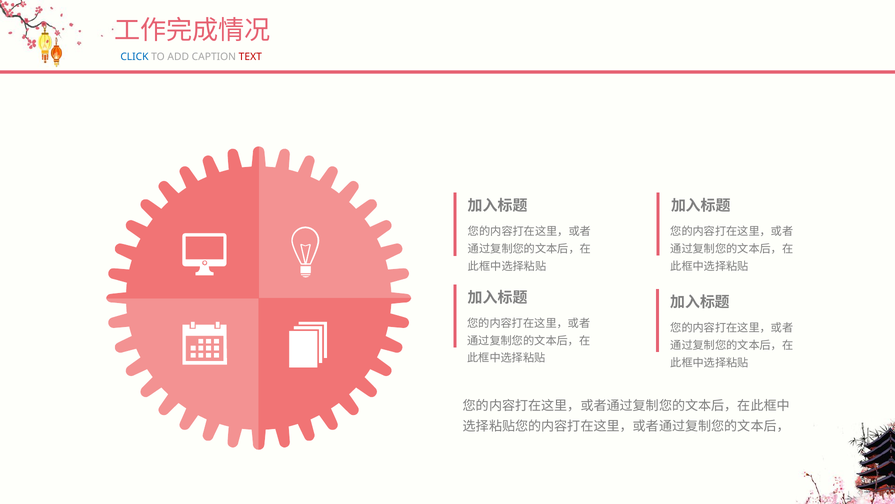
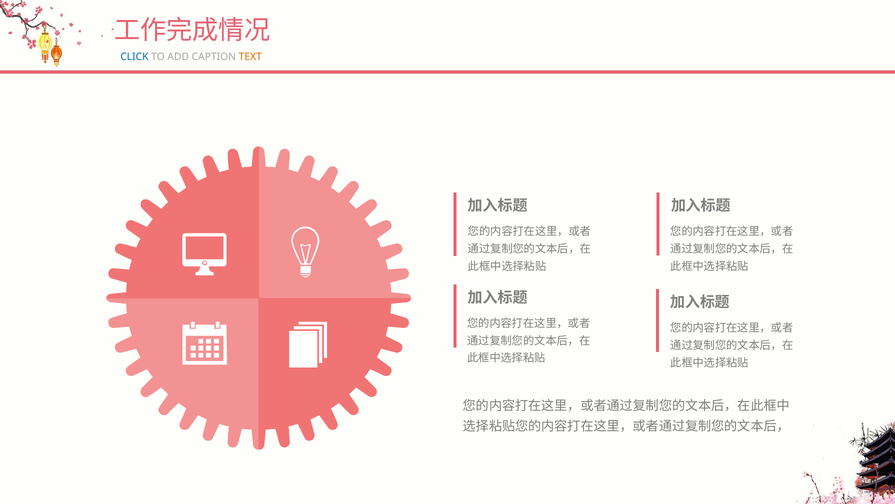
TEXT colour: red -> orange (250, 57)
